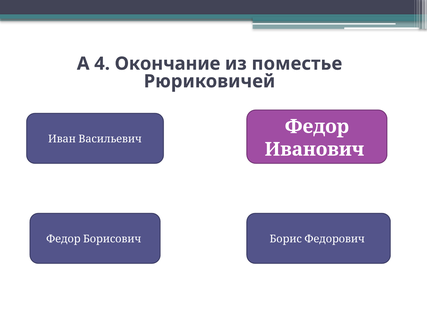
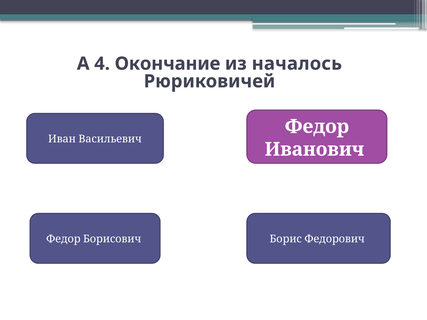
поместье: поместье -> началось (297, 64)
